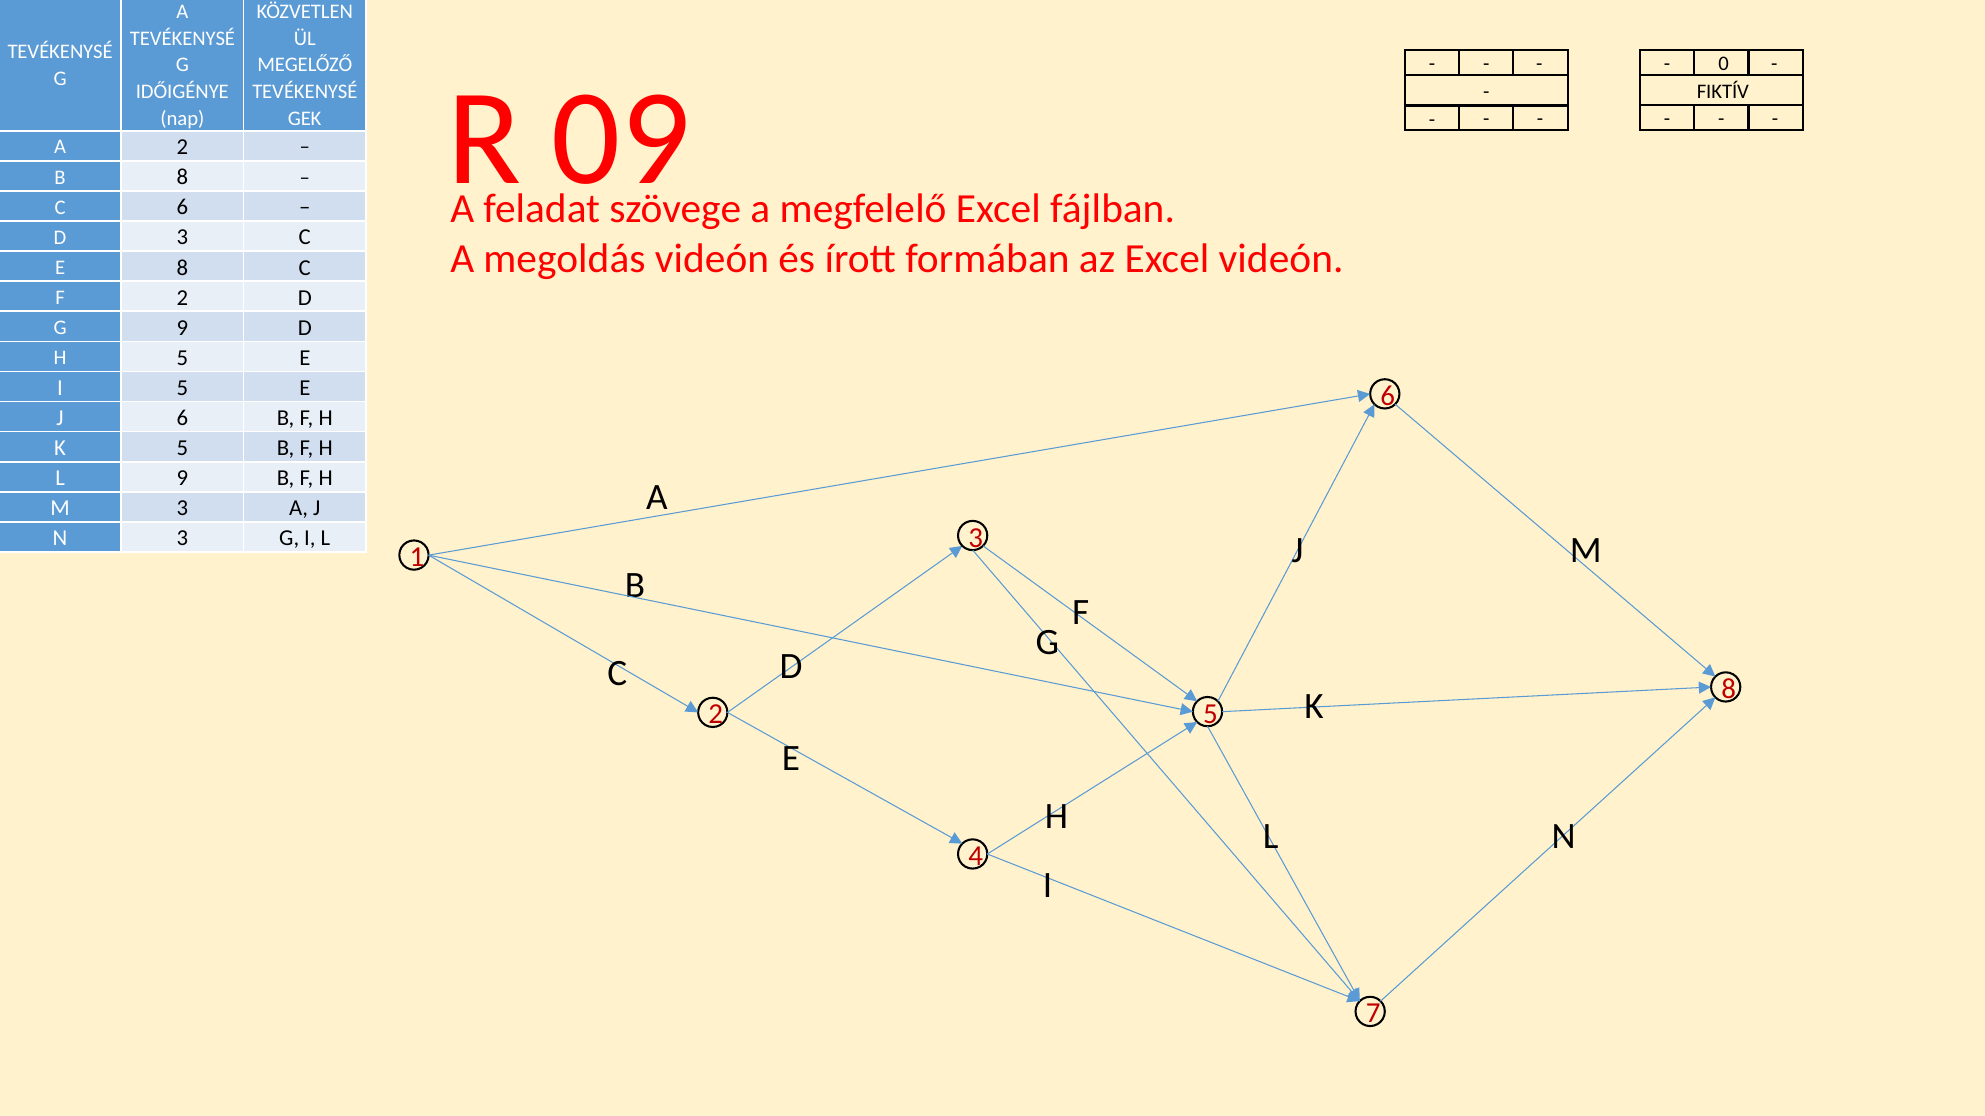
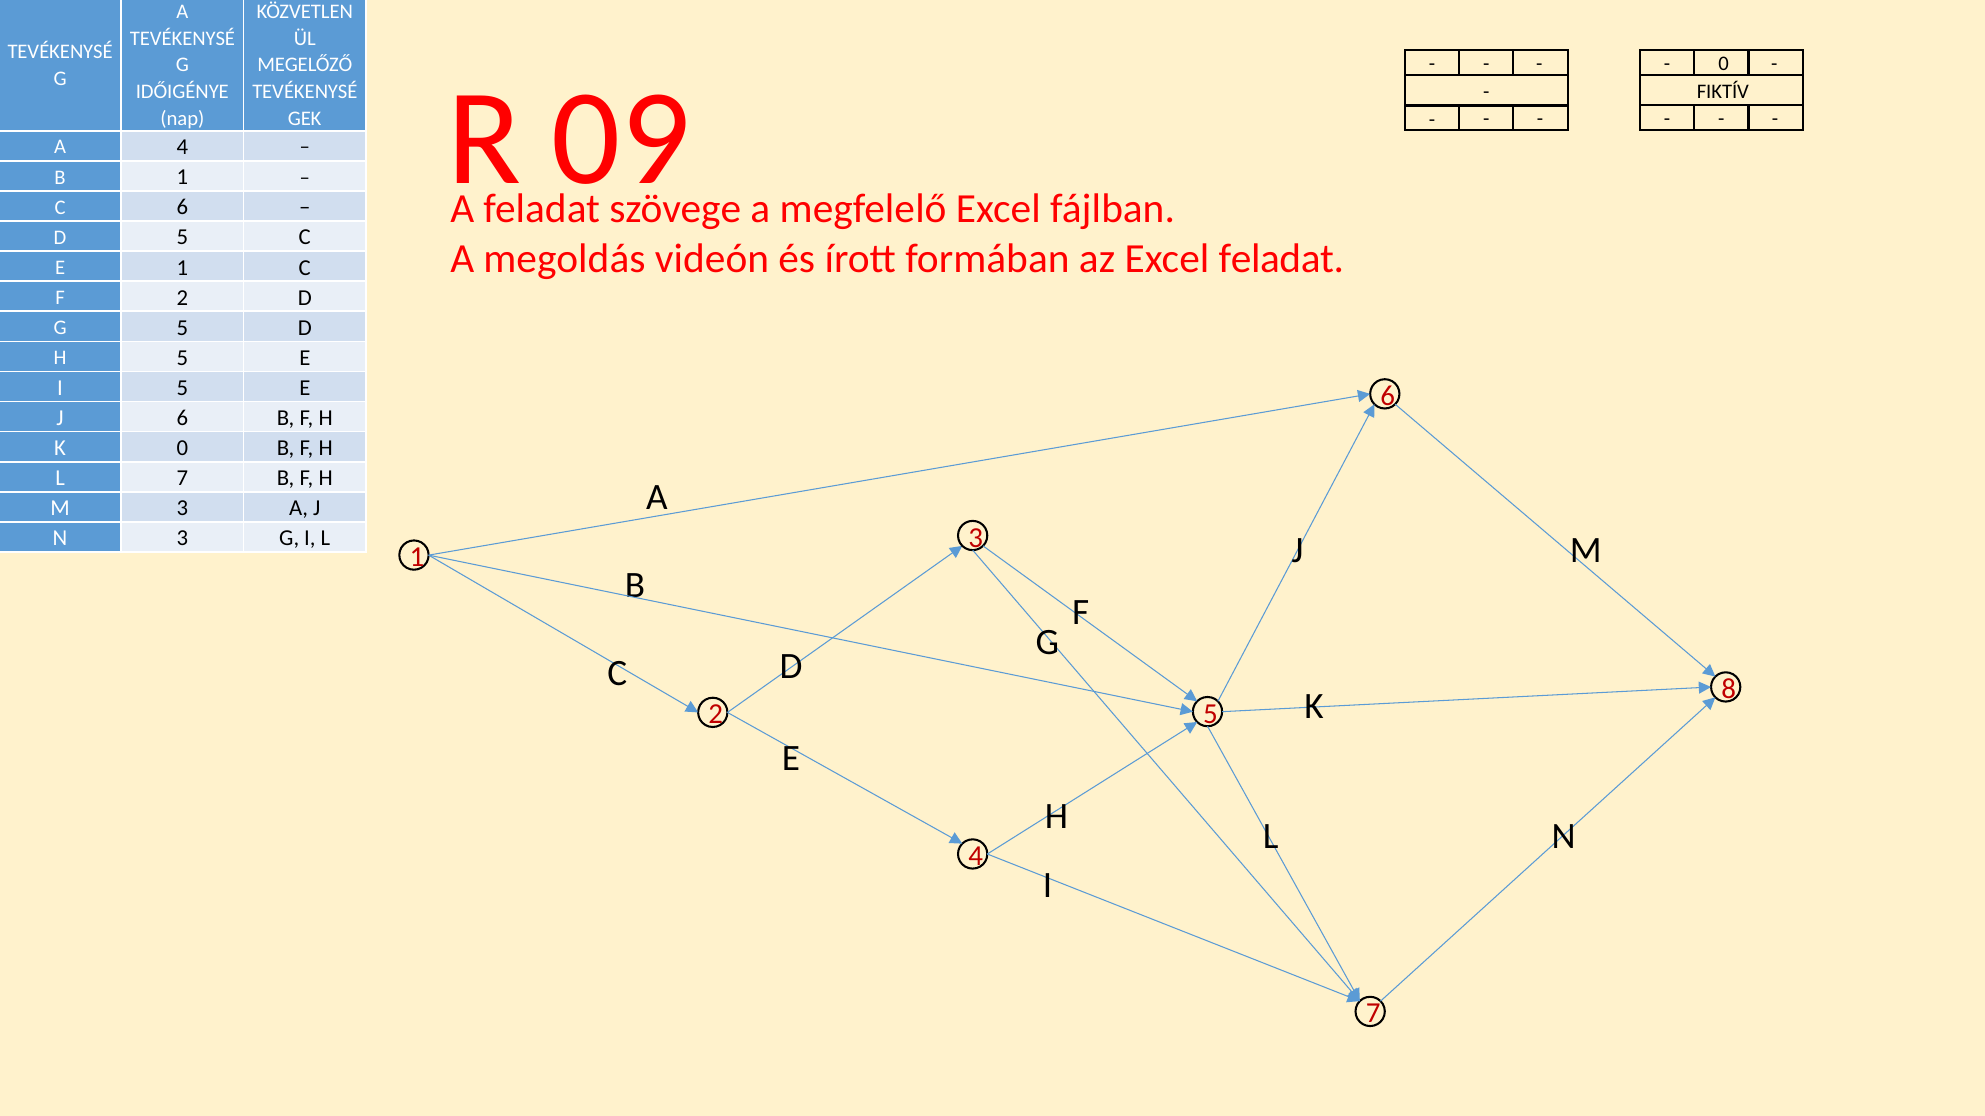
A 2: 2 -> 4 (182, 147)
B 8: 8 -> 1 (182, 177)
D 3: 3 -> 5 (182, 238)
Excel videón: videón -> feladat (1281, 259)
E 8: 8 -> 1 (182, 268)
G 9: 9 -> 5 (182, 328)
K 5: 5 -> 0 (182, 448)
L 9: 9 -> 7 (182, 478)
